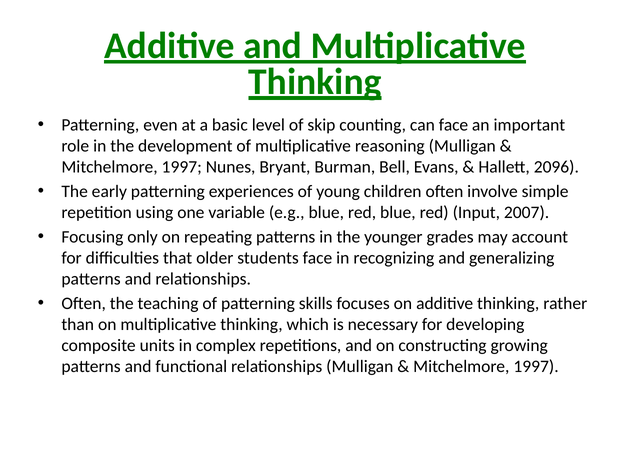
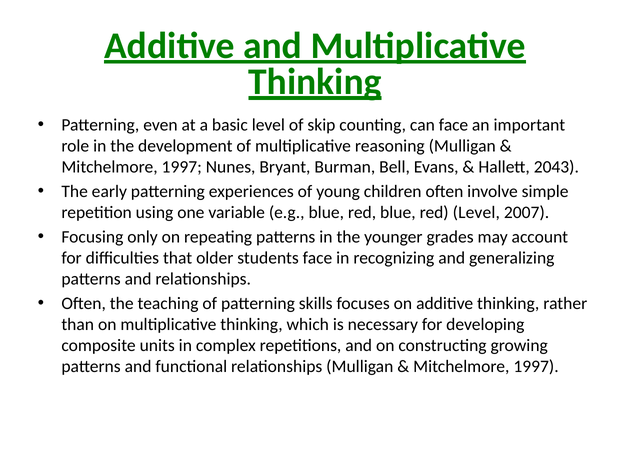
2096: 2096 -> 2043 (556, 167)
red Input: Input -> Level (476, 213)
